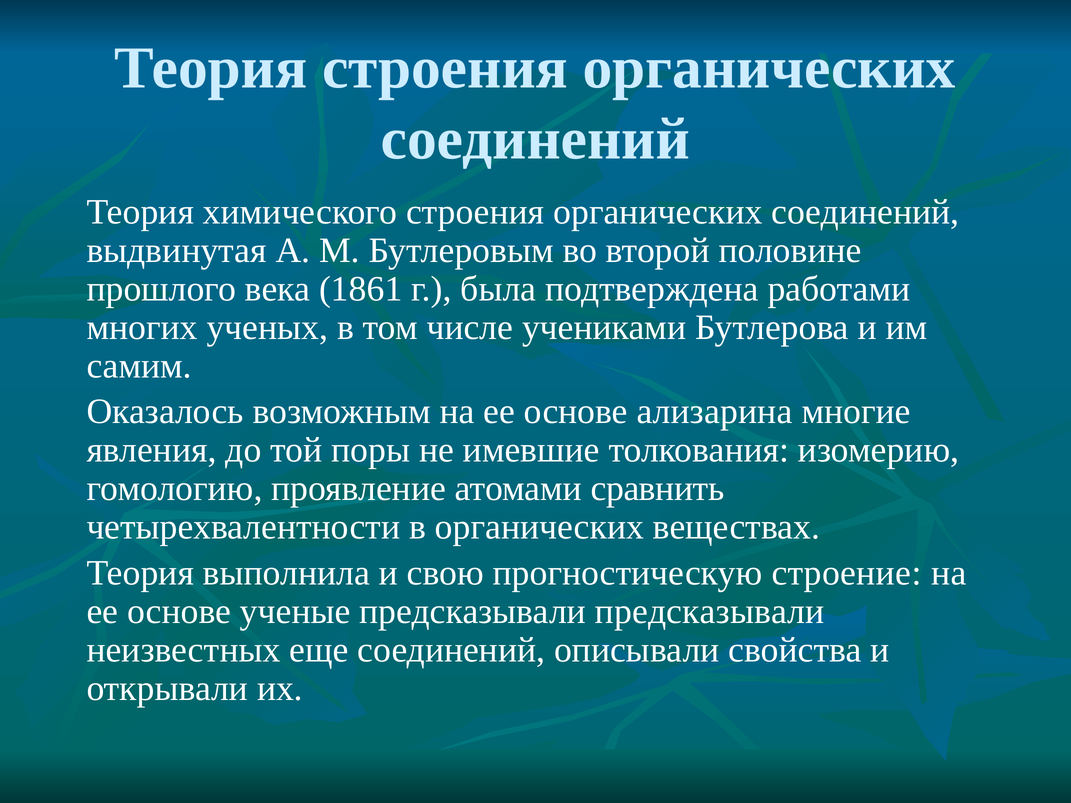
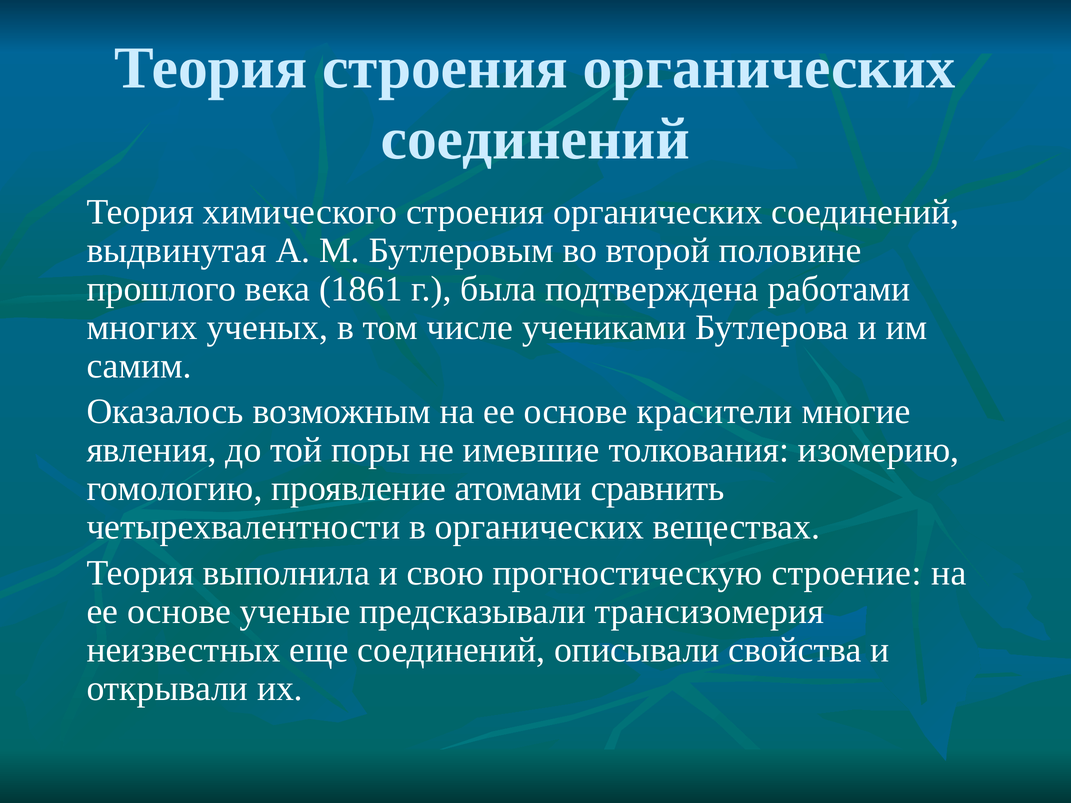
ализарина: ализарина -> красители (715, 412)
предсказывали предсказывали: предсказывали -> трансизомерия (710, 612)
